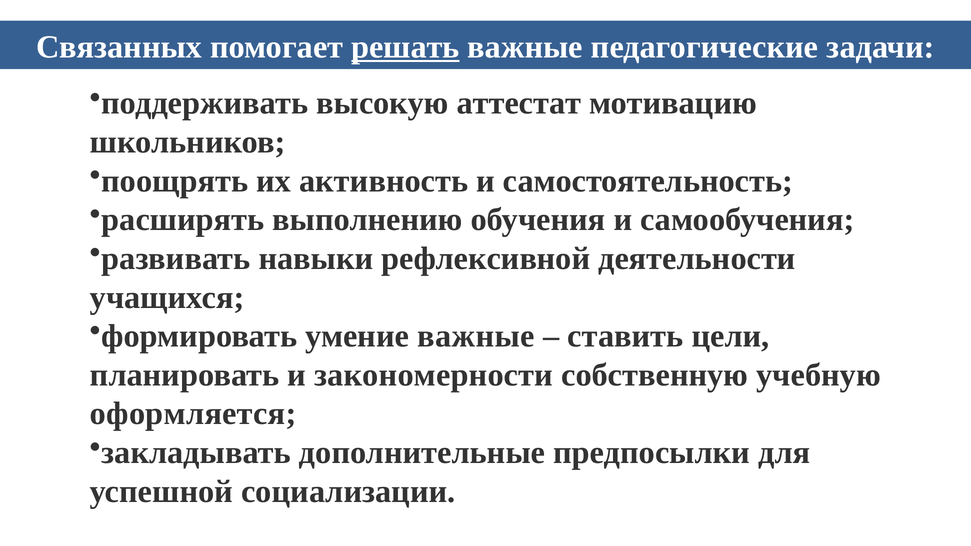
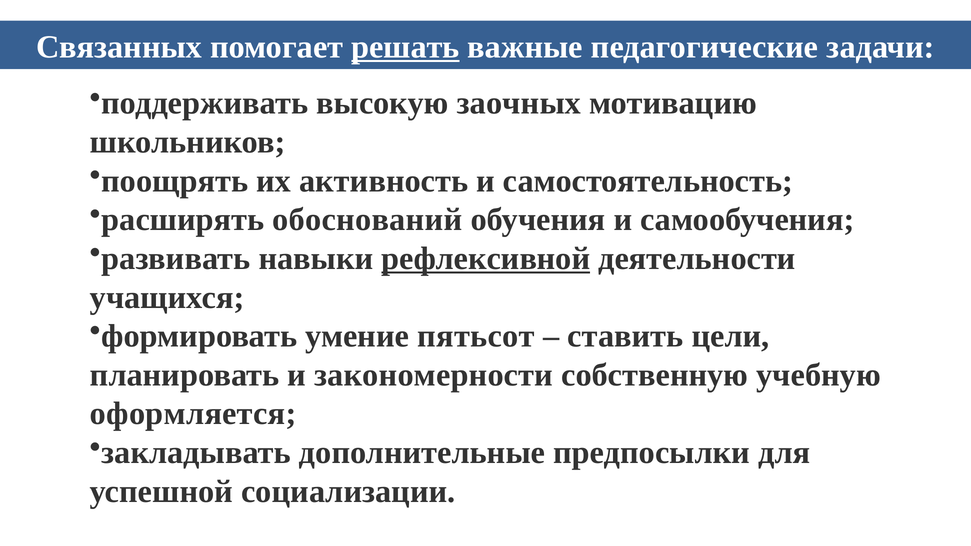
аттестат: аттестат -> заочных (519, 103)
выполнению: выполнению -> обоснований (367, 220)
рефлексивной underline: none -> present (486, 259)
умение важные: важные -> пятьсот (476, 336)
